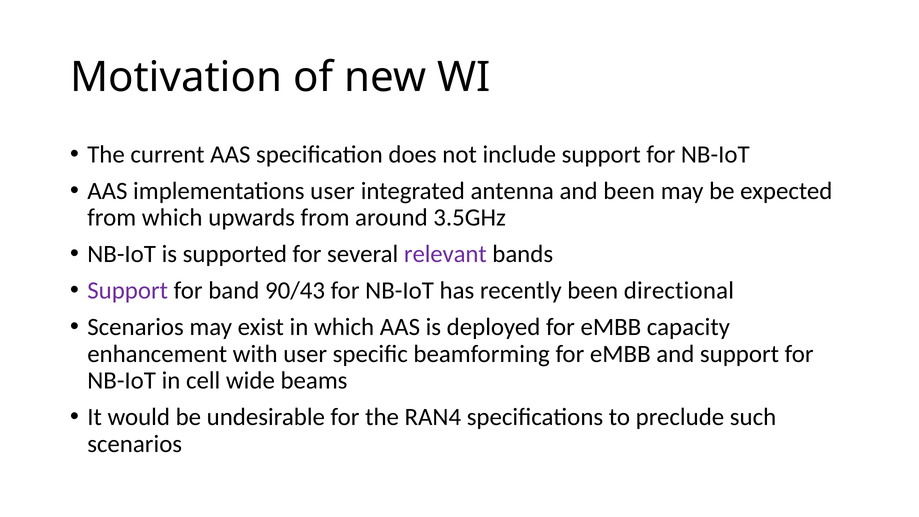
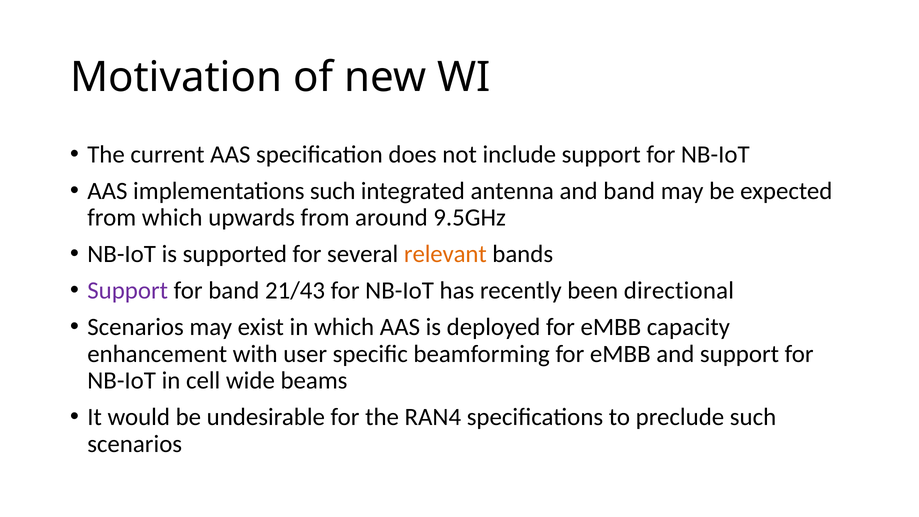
implementations user: user -> such (333, 191)
and been: been -> band (629, 191)
3.5GHz: 3.5GHz -> 9.5GHz (470, 218)
relevant colour: purple -> orange (445, 254)
90/43: 90/43 -> 21/43 (295, 291)
